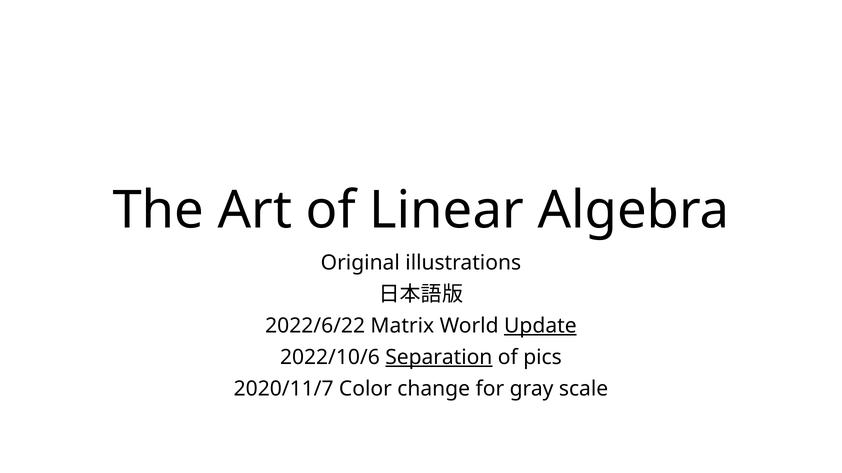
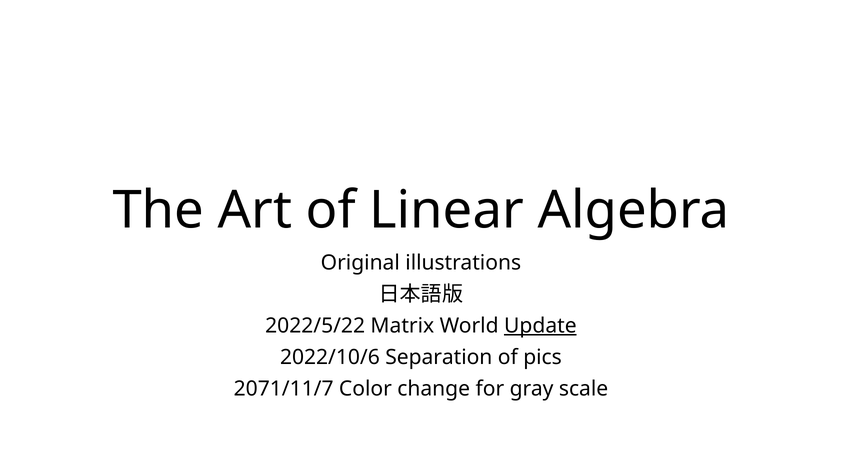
2022/6/22: 2022/6/22 -> 2022/5/22 (315, 326)
Separation underline: present -> none (439, 358)
2020/11/7: 2020/11/7 -> 2071/11/7 (284, 389)
